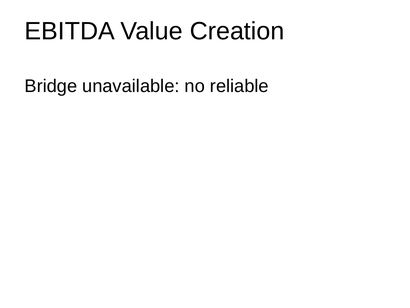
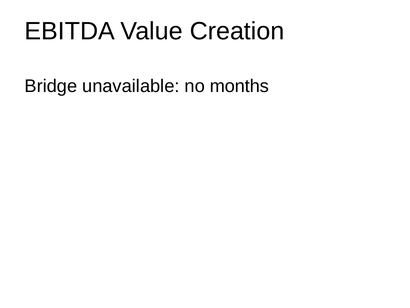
reliable: reliable -> months (239, 86)
